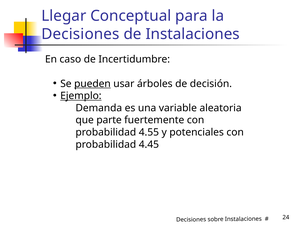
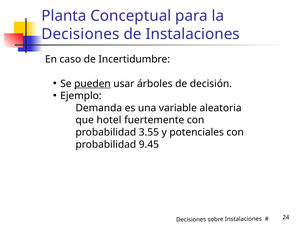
Llegar: Llegar -> Planta (64, 16)
Ejemplo underline: present -> none (81, 96)
parte: parte -> hotel (109, 121)
4.55: 4.55 -> 3.55 (149, 133)
4.45: 4.45 -> 9.45 (149, 145)
